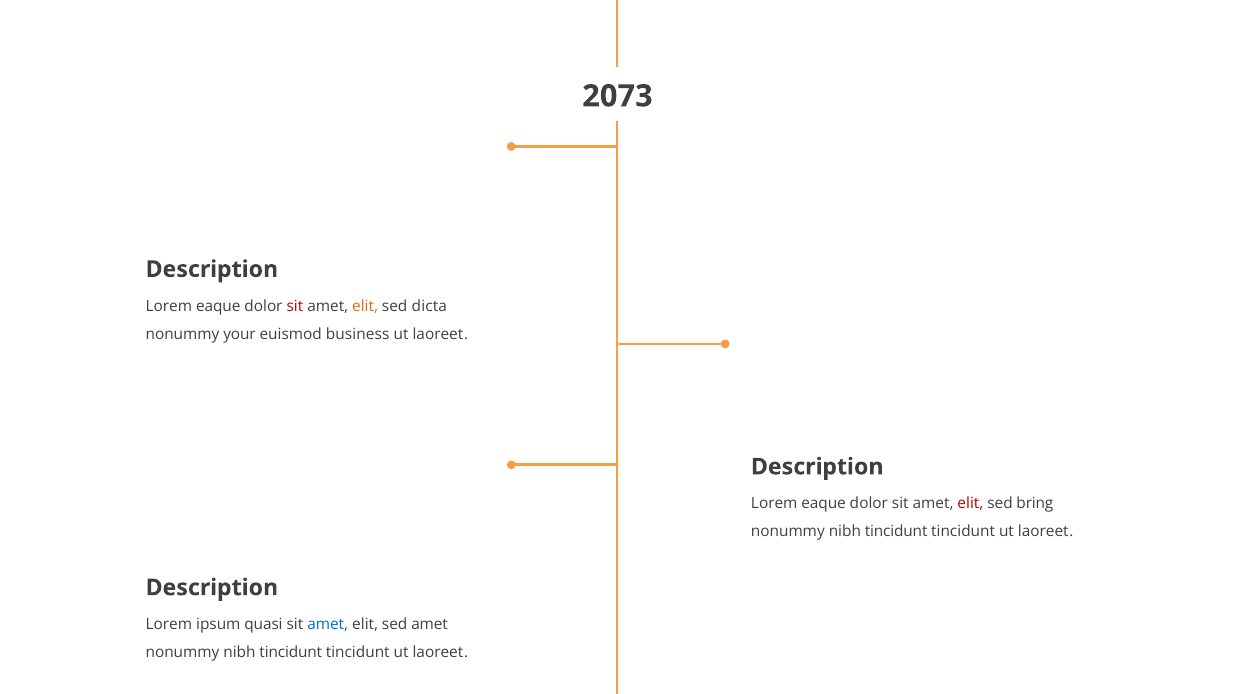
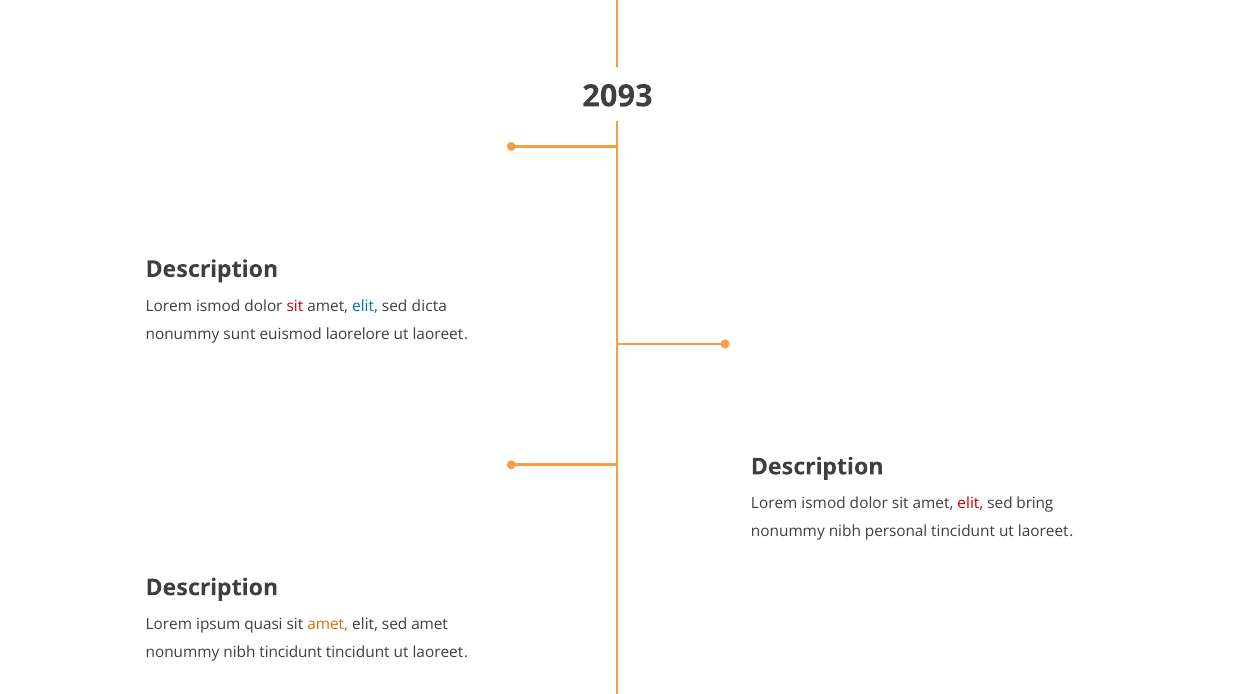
2073: 2073 -> 2093 (617, 96)
eaque: eaque -> ismod (218, 306)
elit colour: orange -> blue (365, 306)
your: your -> sunt (239, 334)
business: business -> laorelore (358, 334)
eaque: eaque -> ismod (824, 504)
tincidunt: tincidunt -> personal (896, 532)
amet colour: blue -> orange (328, 625)
